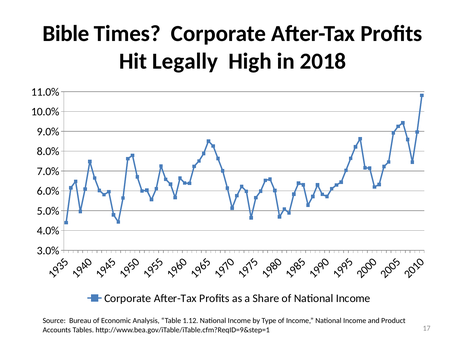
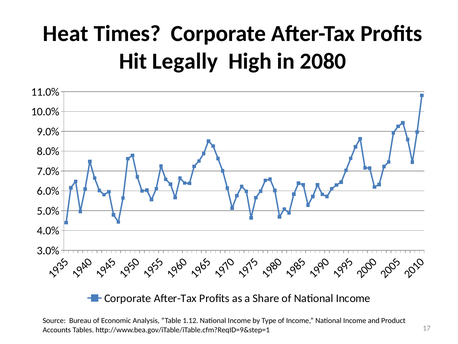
Bible: Bible -> Heat (66, 34)
2018: 2018 -> 2080 (323, 61)
